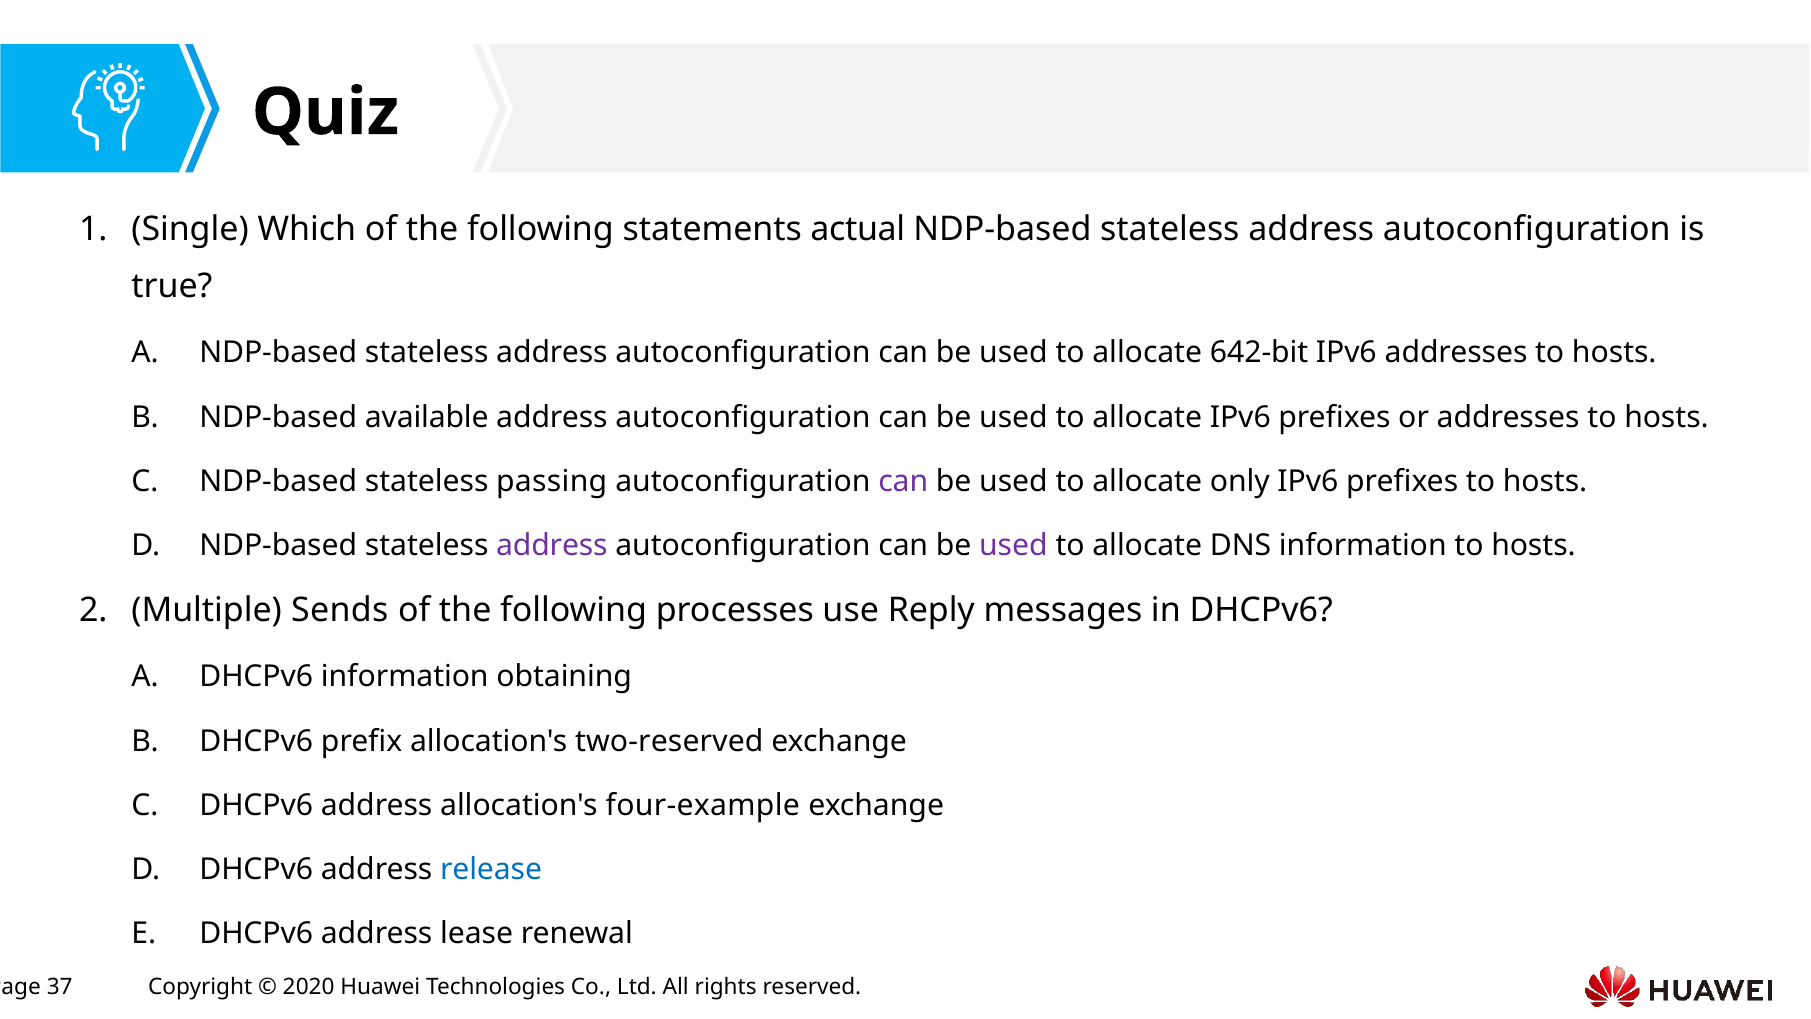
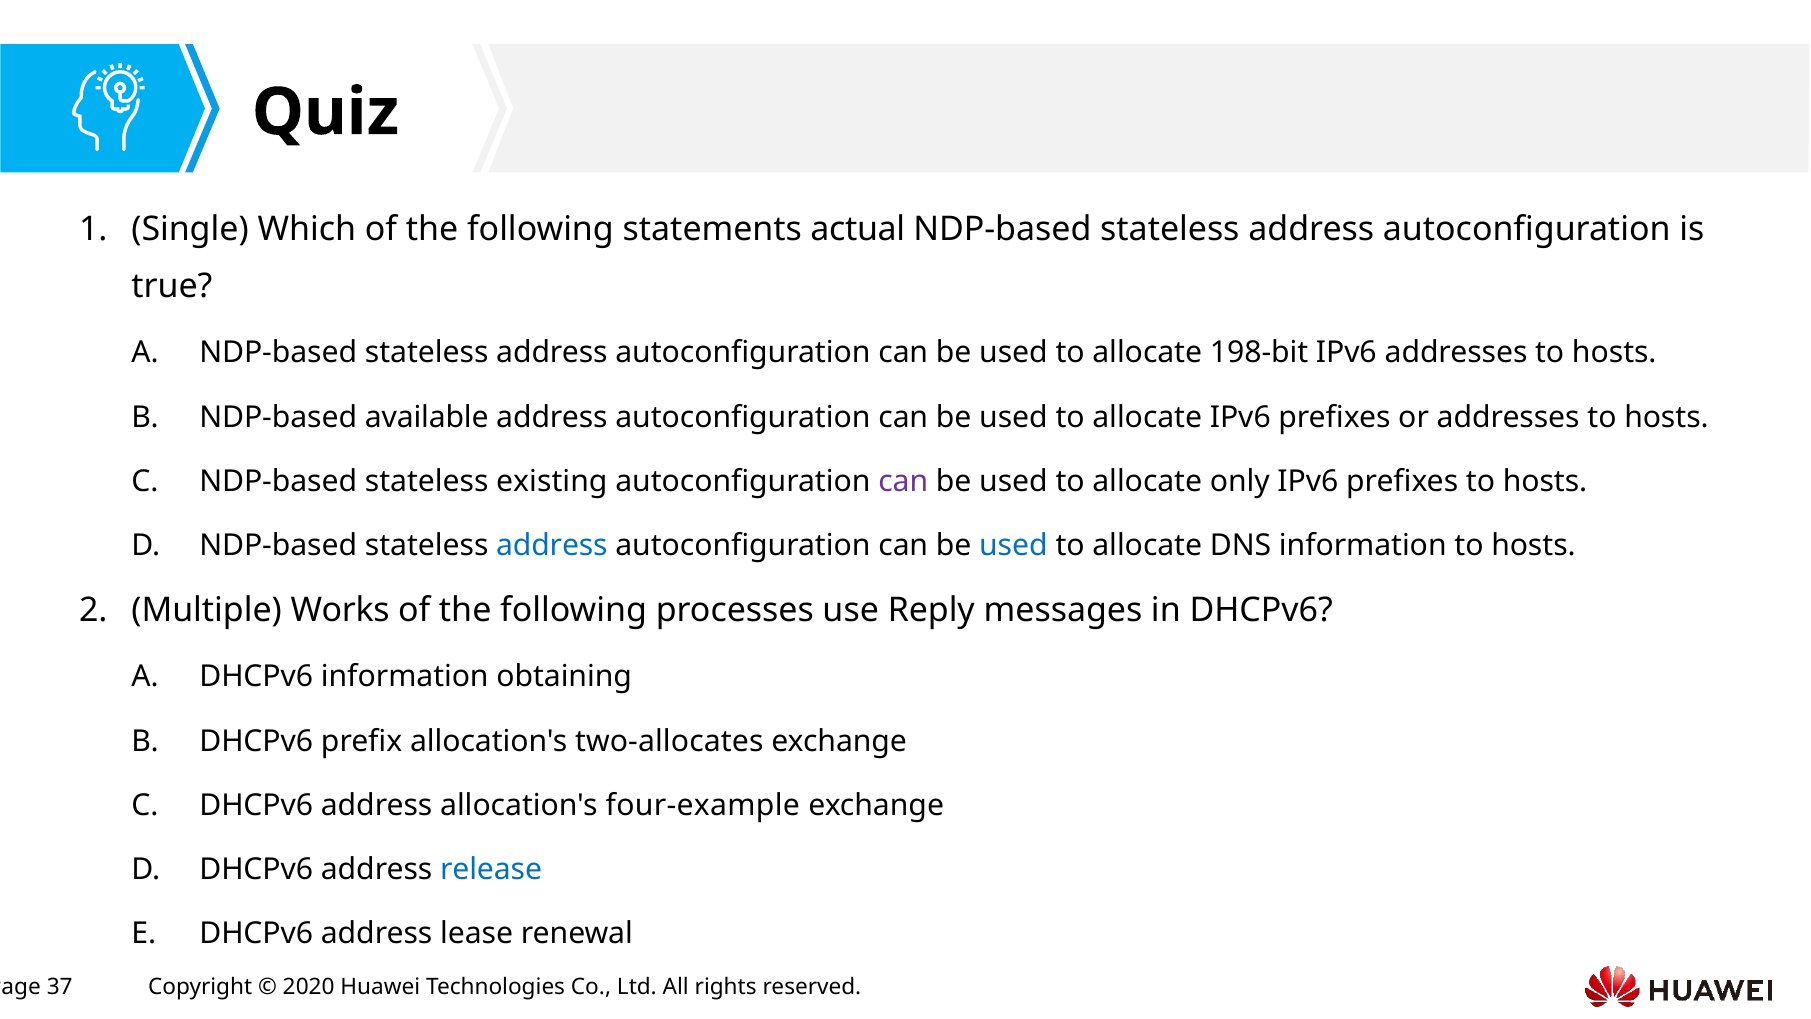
642-bit: 642-bit -> 198-bit (1259, 353)
passing: passing -> existing (552, 481)
address colour: purple -> blue (552, 545)
used colour: purple -> blue (1013, 545)
Sends: Sends -> Works (340, 611)
two-reserved: two-reserved -> two-allocates (669, 741)
